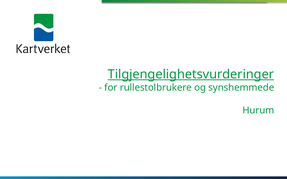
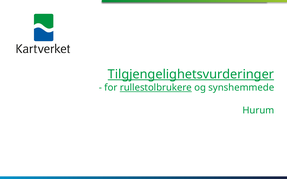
rullestolbrukere underline: none -> present (156, 88)
